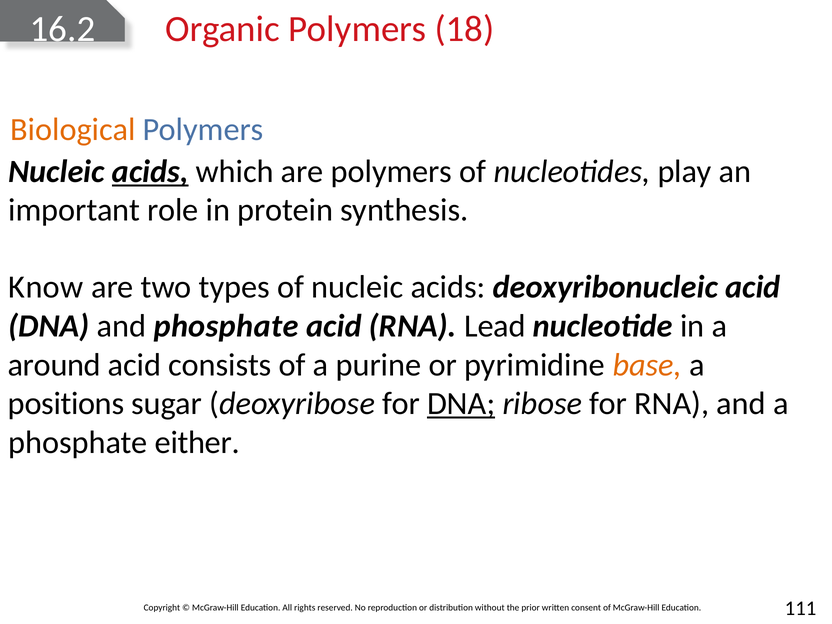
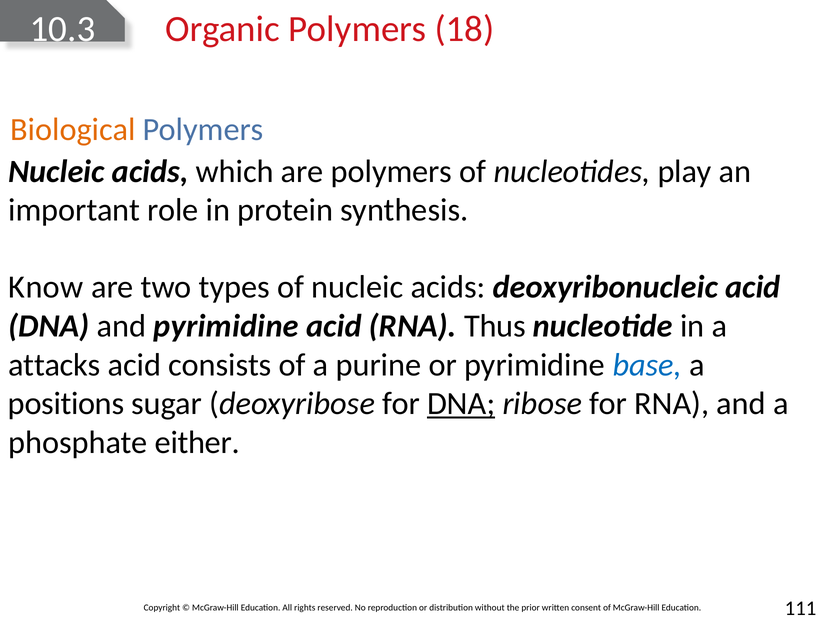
16.2: 16.2 -> 10.3 (62, 29)
acids underline: present -> none (150, 171)
and phosphate: phosphate -> pyrimidine (226, 326)
Lead: Lead -> Thus (495, 326)
around: around -> attacks (54, 365)
base colour: orange -> blue (647, 365)
